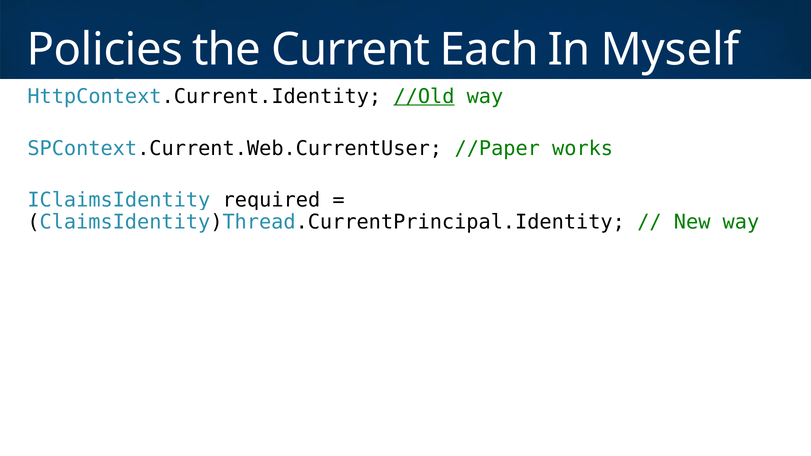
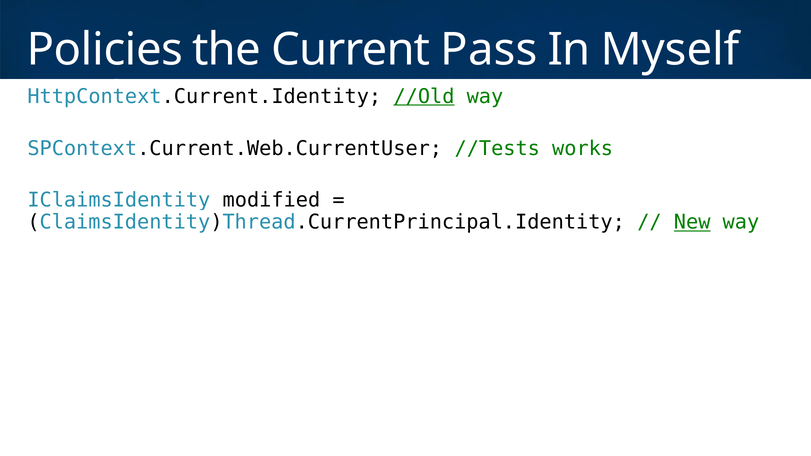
Each: Each -> Pass (489, 50)
//Paper: //Paper -> //Tests (497, 148)
required: required -> modified (271, 200)
New underline: none -> present (692, 222)
